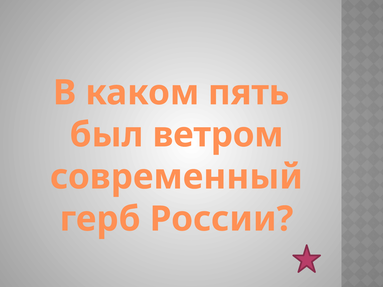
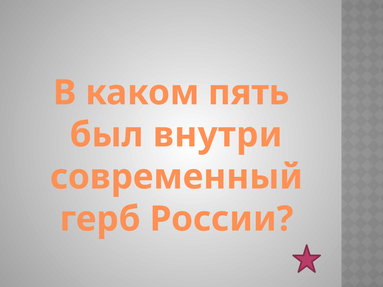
ветром: ветром -> внутри (218, 135)
